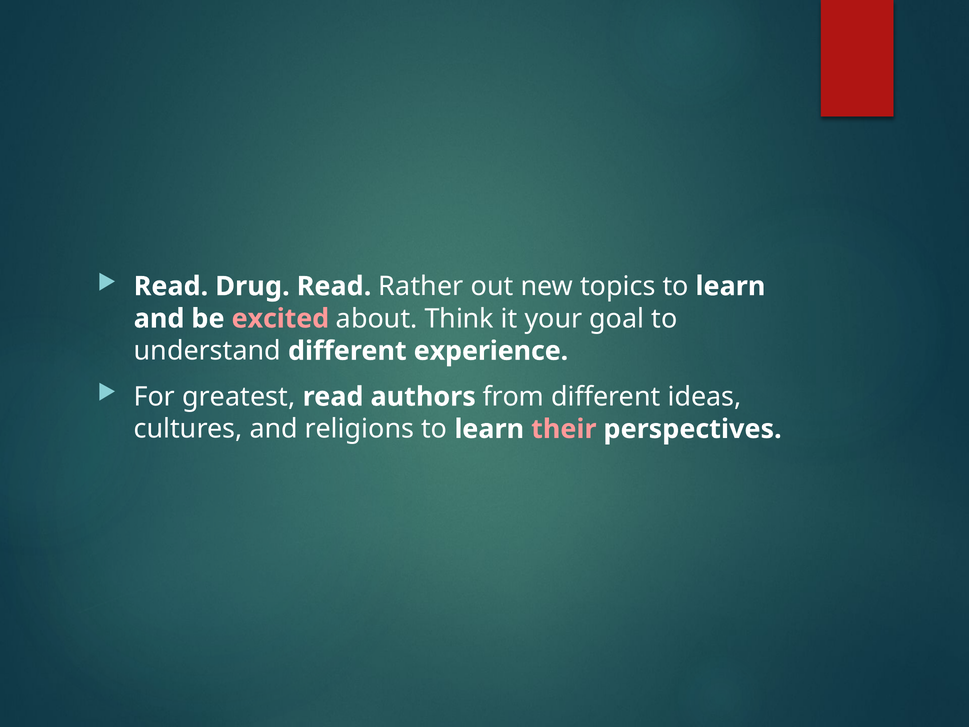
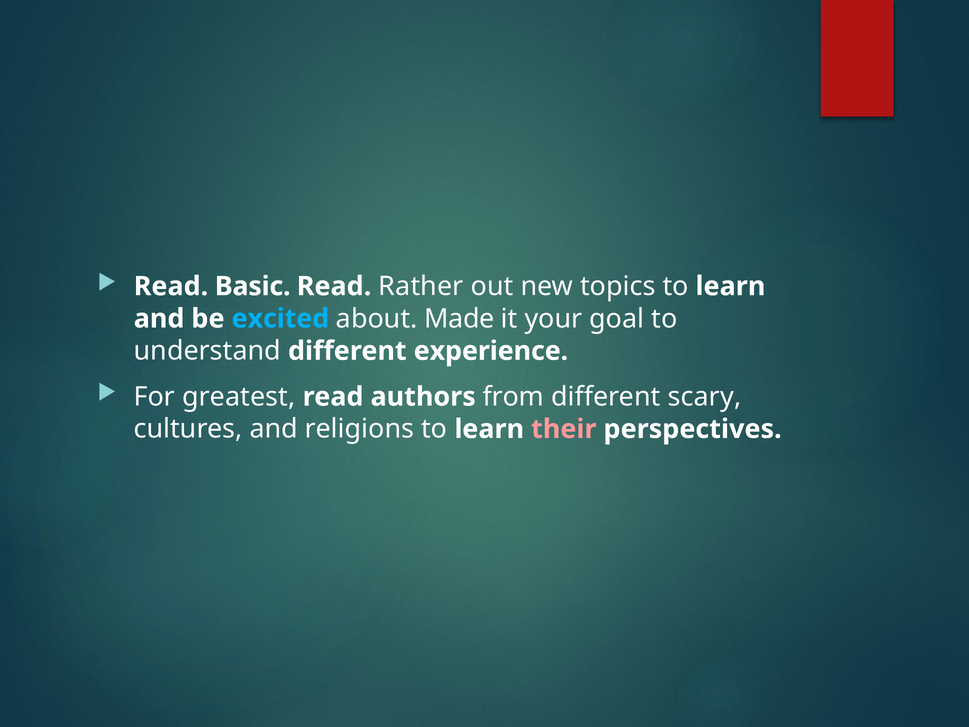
Drug: Drug -> Basic (253, 286)
excited colour: pink -> light blue (280, 319)
Think: Think -> Made (459, 319)
ideas: ideas -> scary (704, 397)
